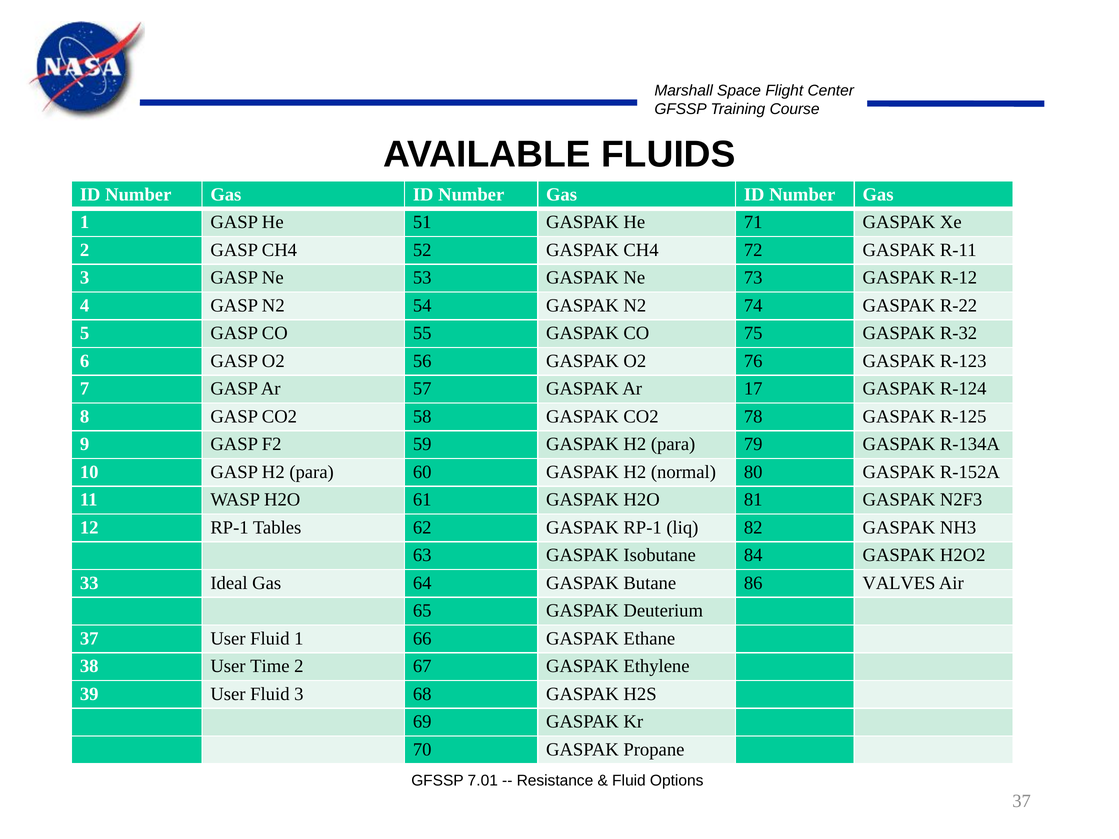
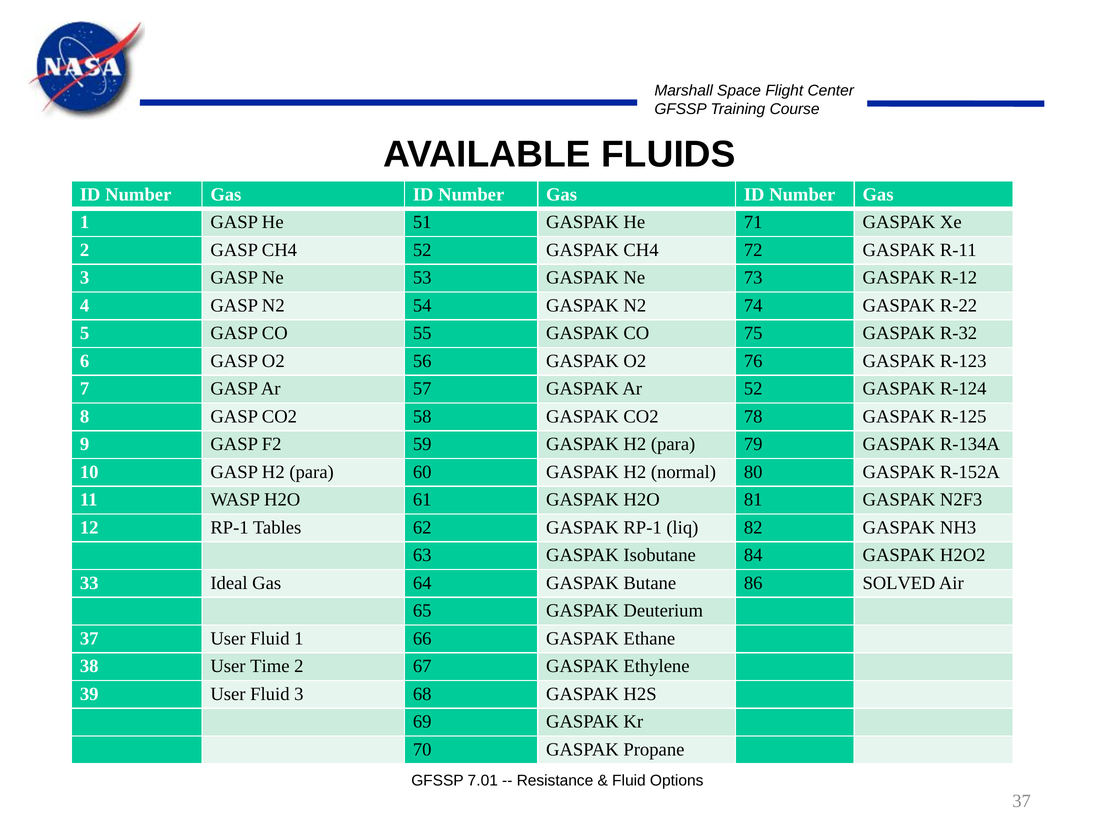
Ar 17: 17 -> 52 (753, 389)
VALVES: VALVES -> SOLVED (899, 583)
